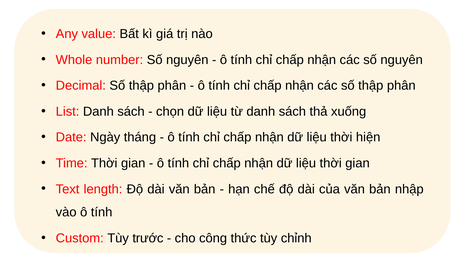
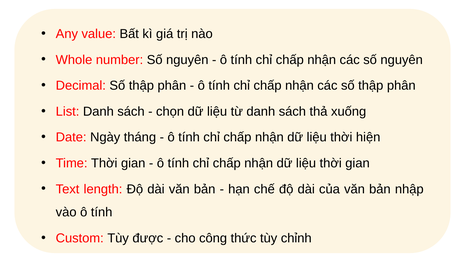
trước: trước -> được (148, 238)
